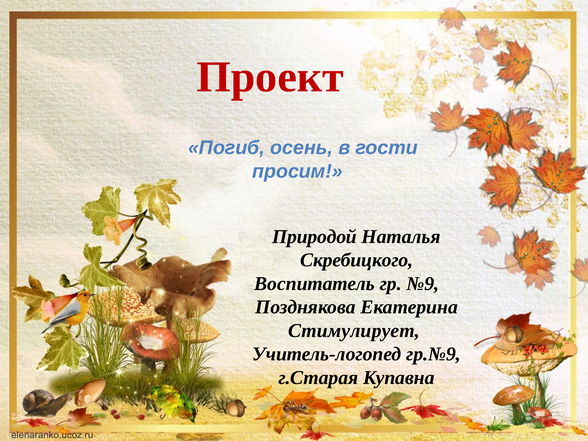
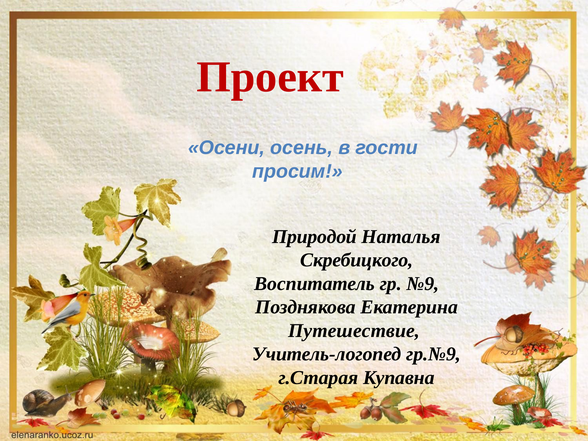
Погиб: Погиб -> Осени (226, 148)
Стимулирует: Стимулирует -> Путешествие (354, 331)
